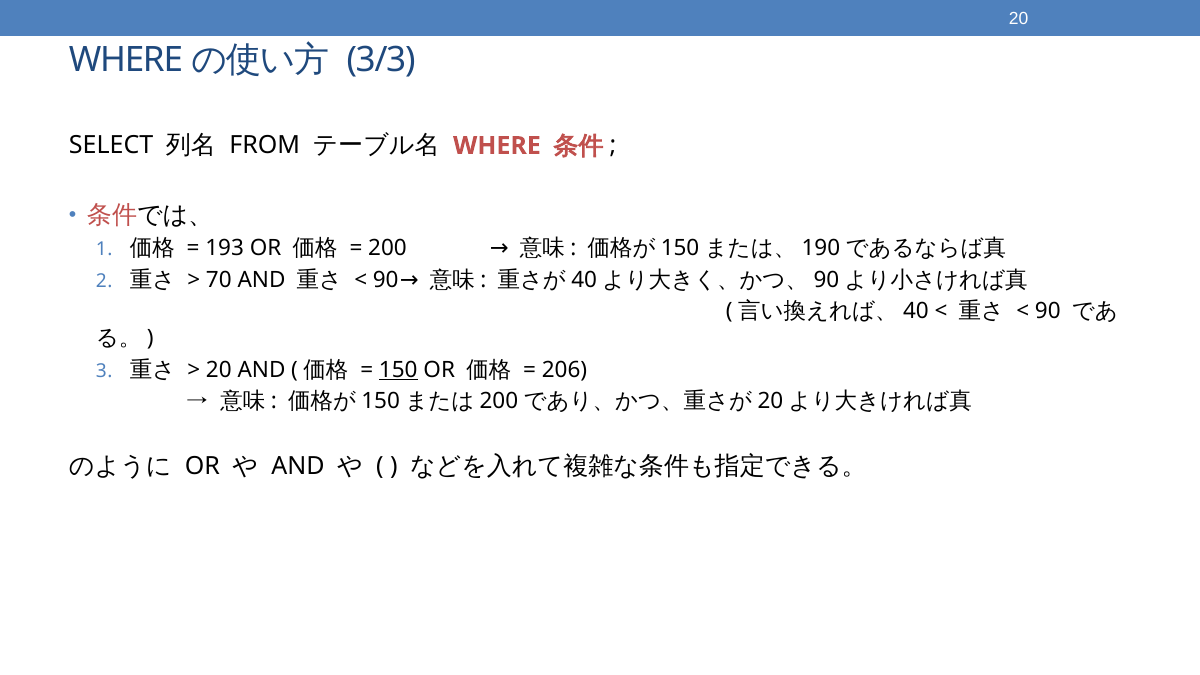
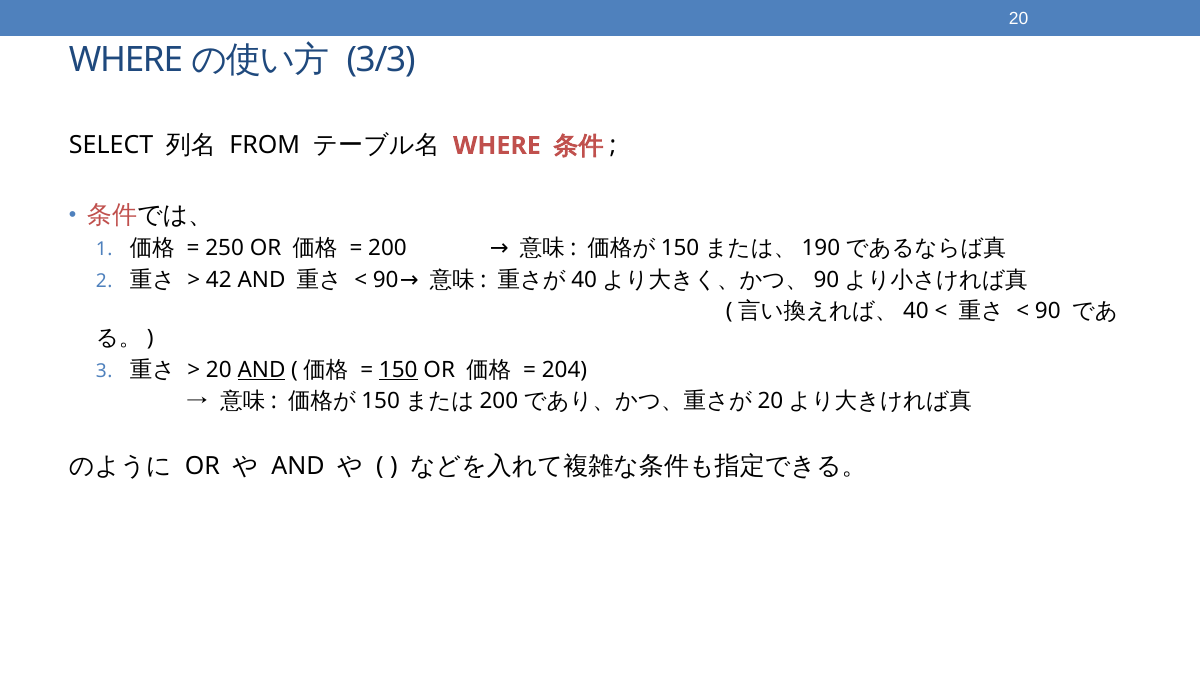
193: 193 -> 250 (225, 249)
70: 70 -> 42 (219, 280)
AND underline: none -> present (261, 370)
206: 206 -> 204 (565, 370)
